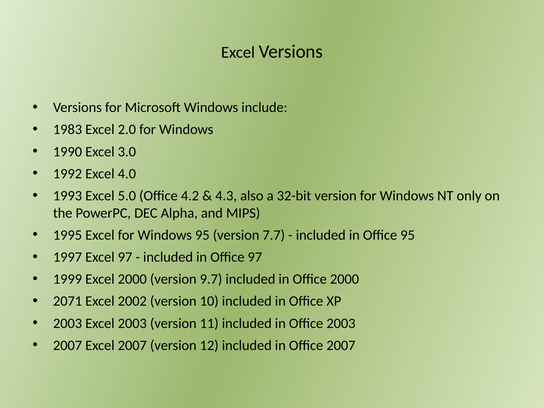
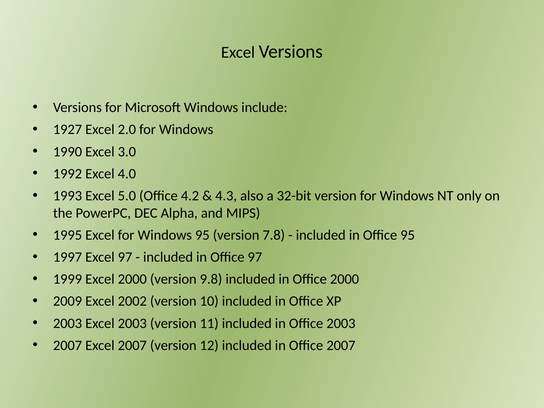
1983: 1983 -> 1927 (68, 130)
7.7: 7.7 -> 7.8 (274, 235)
9.7: 9.7 -> 9.8 (211, 279)
2071: 2071 -> 2009 (68, 301)
